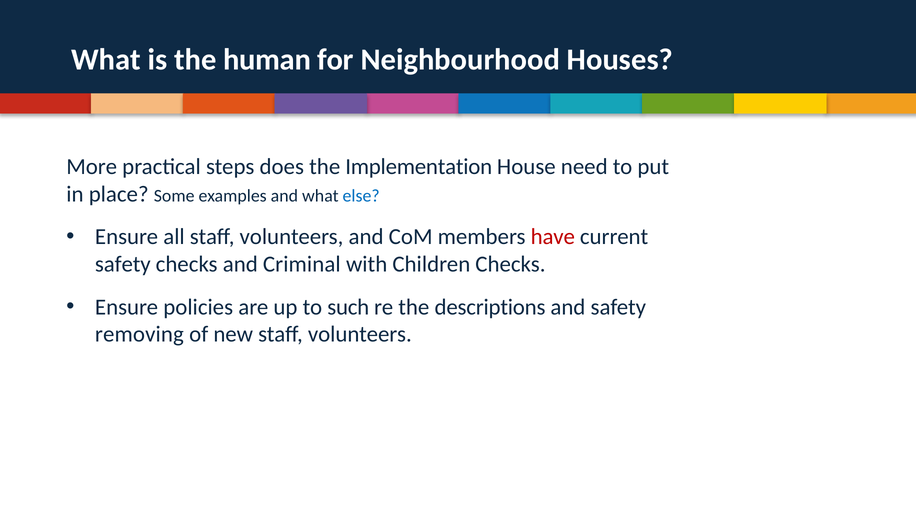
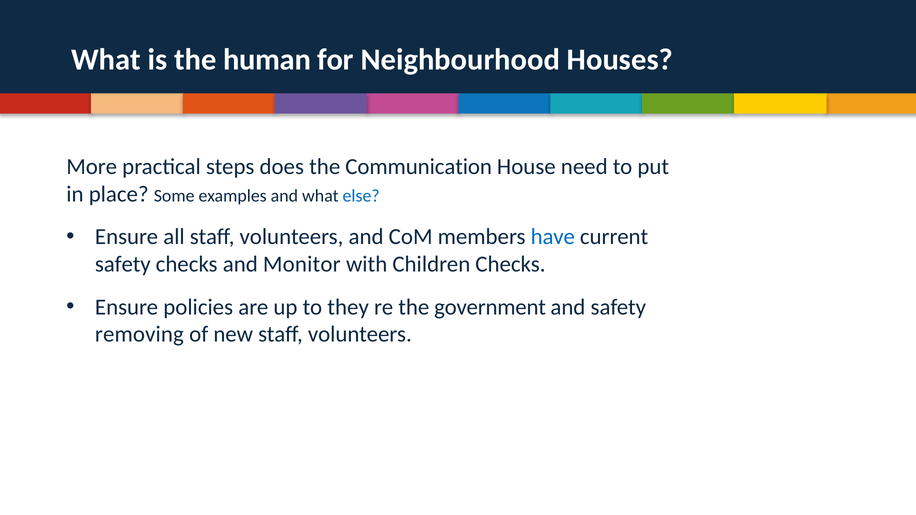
Implementation: Implementation -> Communication (419, 167)
have colour: red -> blue (553, 237)
Criminal: Criminal -> Monitor (302, 264)
such: such -> they (348, 307)
descriptions: descriptions -> government (490, 307)
